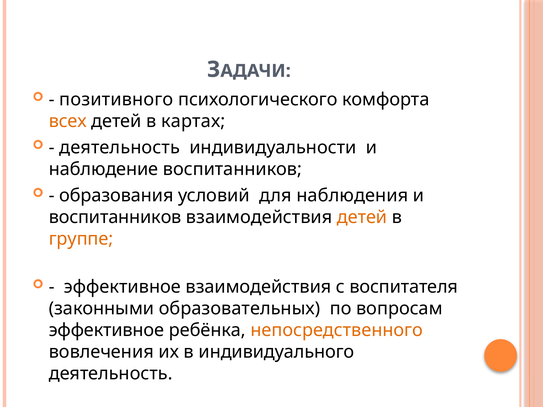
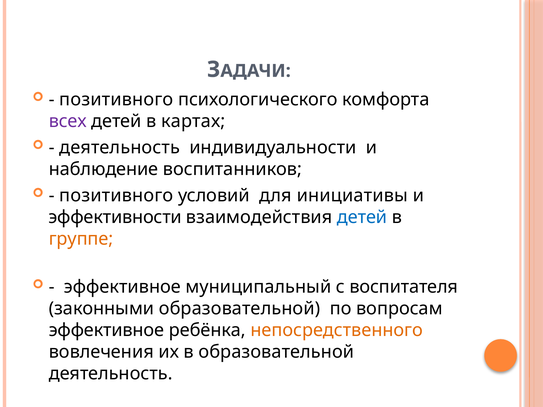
всех colour: orange -> purple (68, 121)
образования: образования -> позитивного (116, 196)
наблюдения: наблюдения -> инициативы (352, 196)
воспитанников: воспитанников -> эффективности (115, 217)
детей colour: orange -> blue (362, 217)
эффективное взаимодействия: взаимодействия -> муниципальный (258, 287)
законными образовательных: образовательных -> образовательной (240, 309)
в индивидуального: индивидуального -> образовательной (276, 352)
